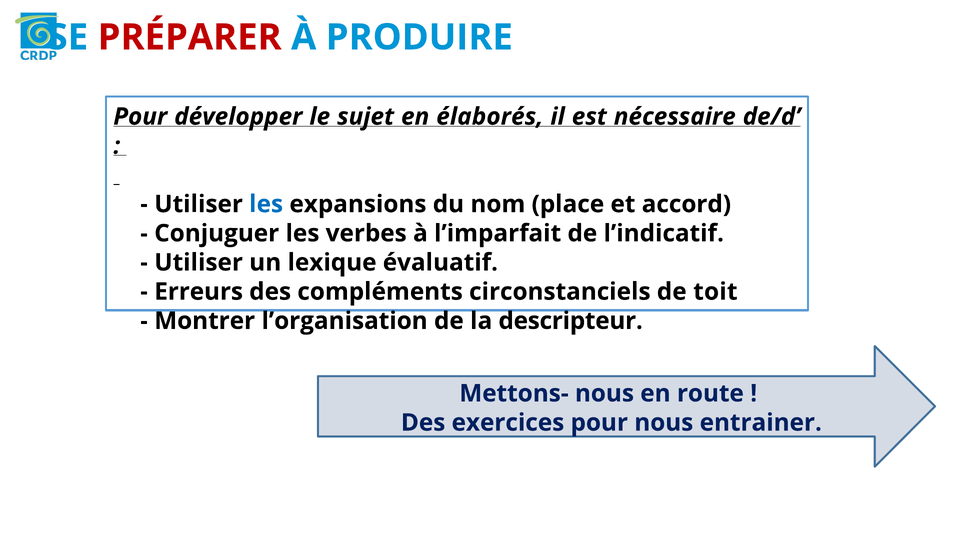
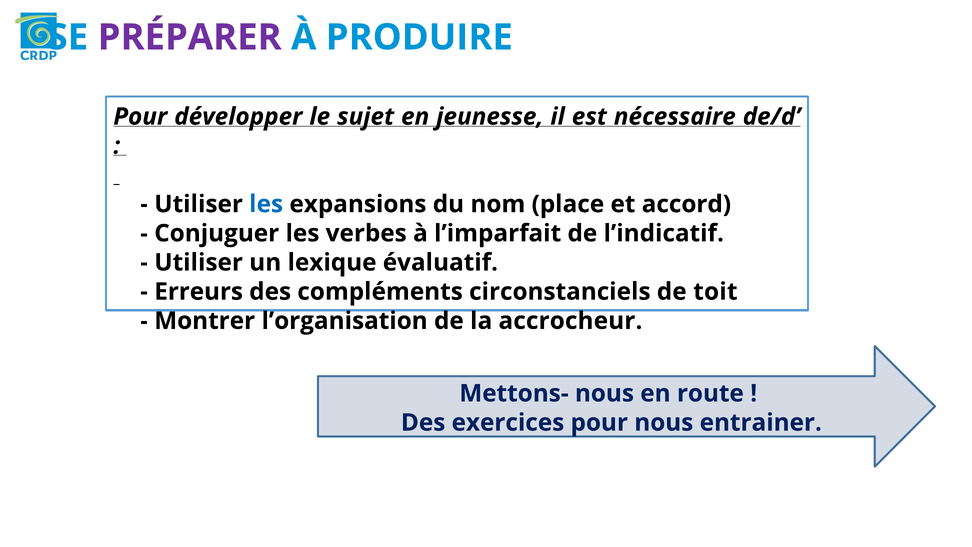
PRÉPARER colour: red -> purple (190, 37)
élaborés: élaborés -> jeunesse (490, 117)
descripteur: descripteur -> accrocheur (570, 321)
